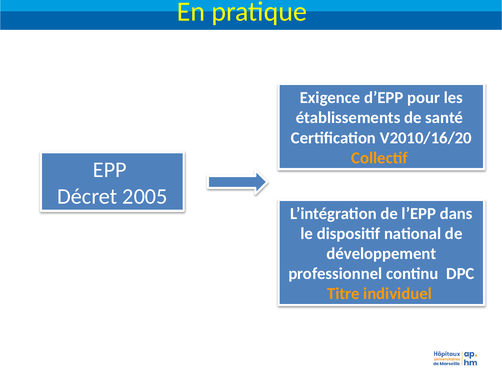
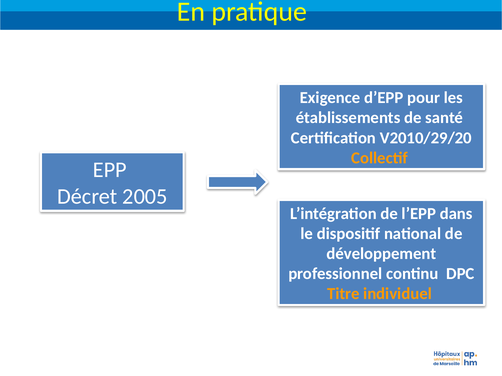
V2010/16/20: V2010/16/20 -> V2010/29/20 (426, 138)
